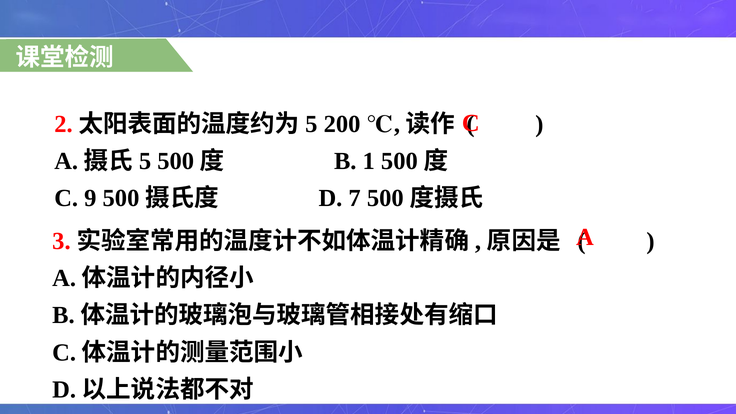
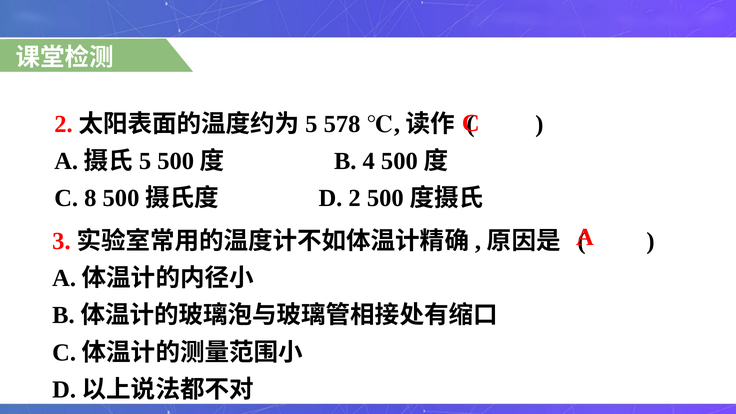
200: 200 -> 578 (342, 124)
1: 1 -> 4 (369, 161)
9: 9 -> 8 (90, 198)
7: 7 -> 2 (355, 198)
